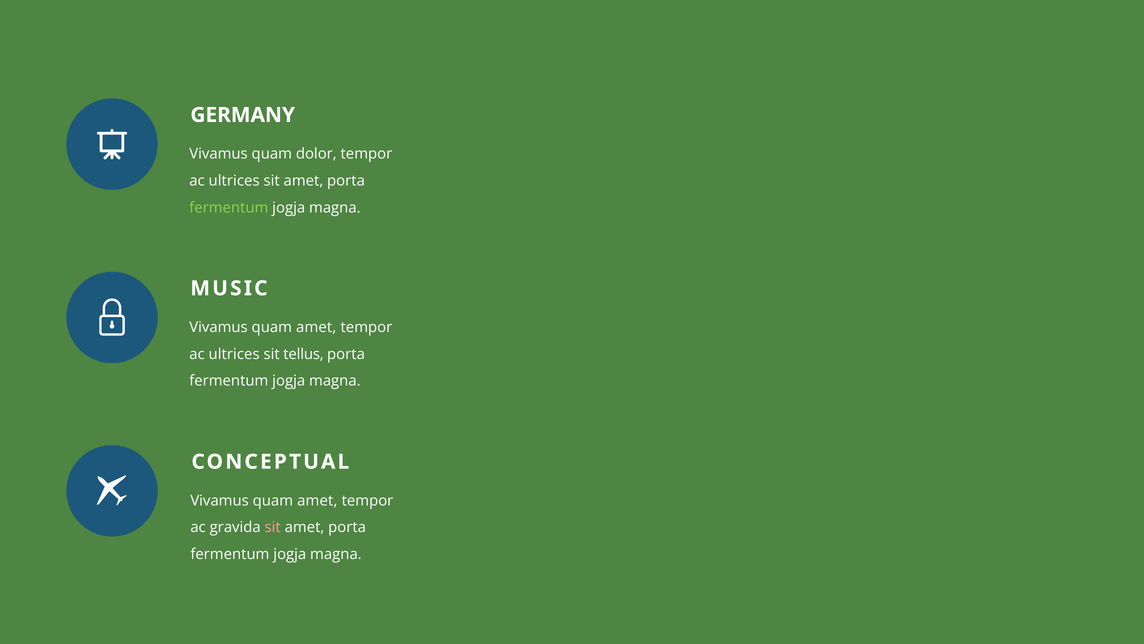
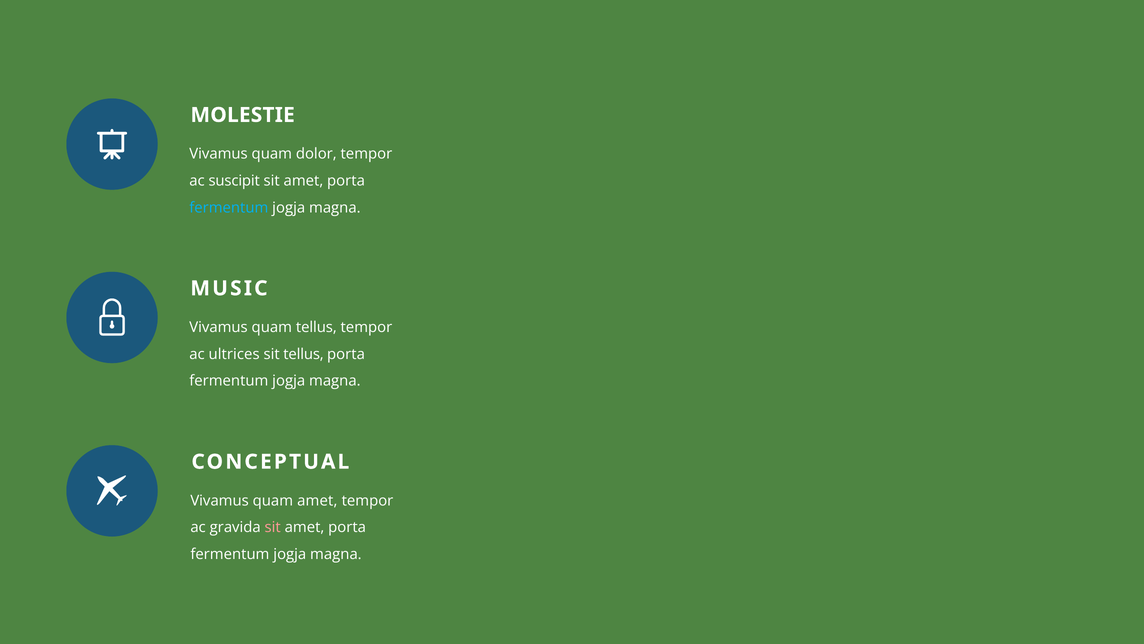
GERMANY: GERMANY -> MOLESTIE (243, 115)
ultrices: ultrices -> suscipit (234, 181)
fermentum colour: light green -> light blue (229, 207)
amet: amet -> tellus (316, 327)
